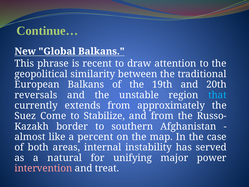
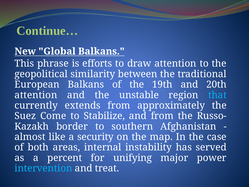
recent: recent -> efforts (97, 63)
reversals: reversals -> attention (36, 95)
percent: percent -> security (95, 137)
natural: natural -> percent (65, 158)
intervention colour: pink -> light blue (43, 168)
